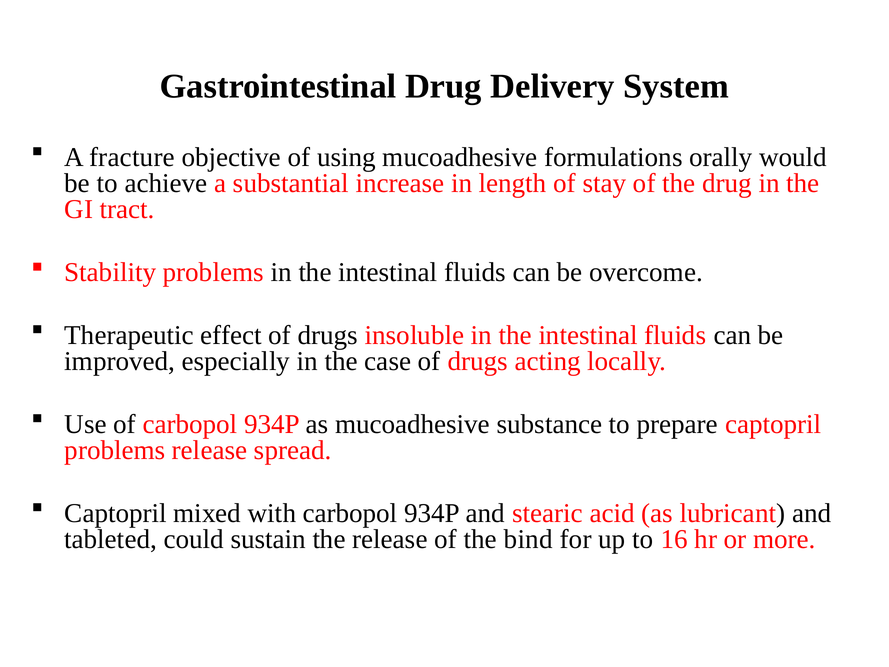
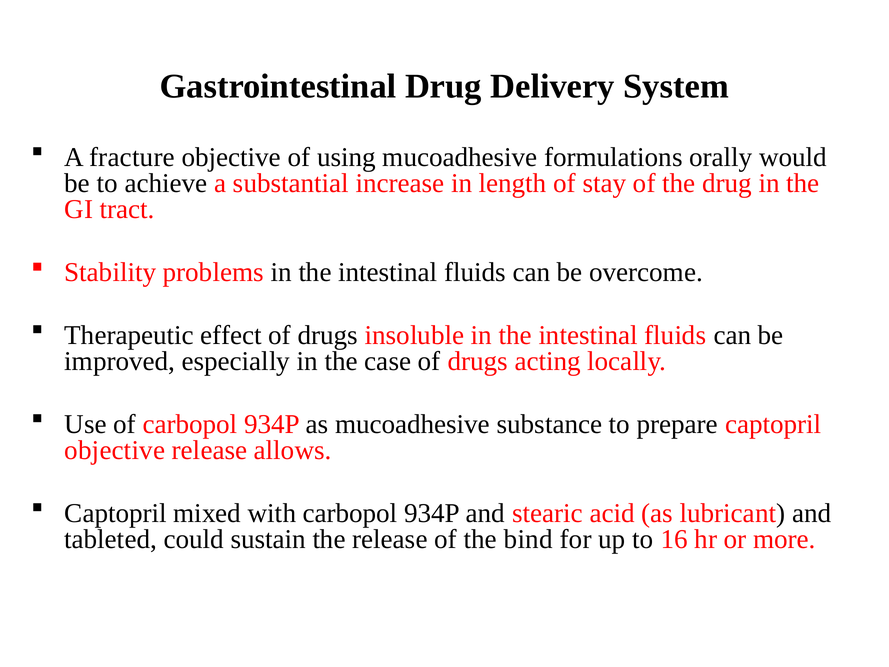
problems: problems -> objective (115, 450)
spread: spread -> allows (293, 450)
